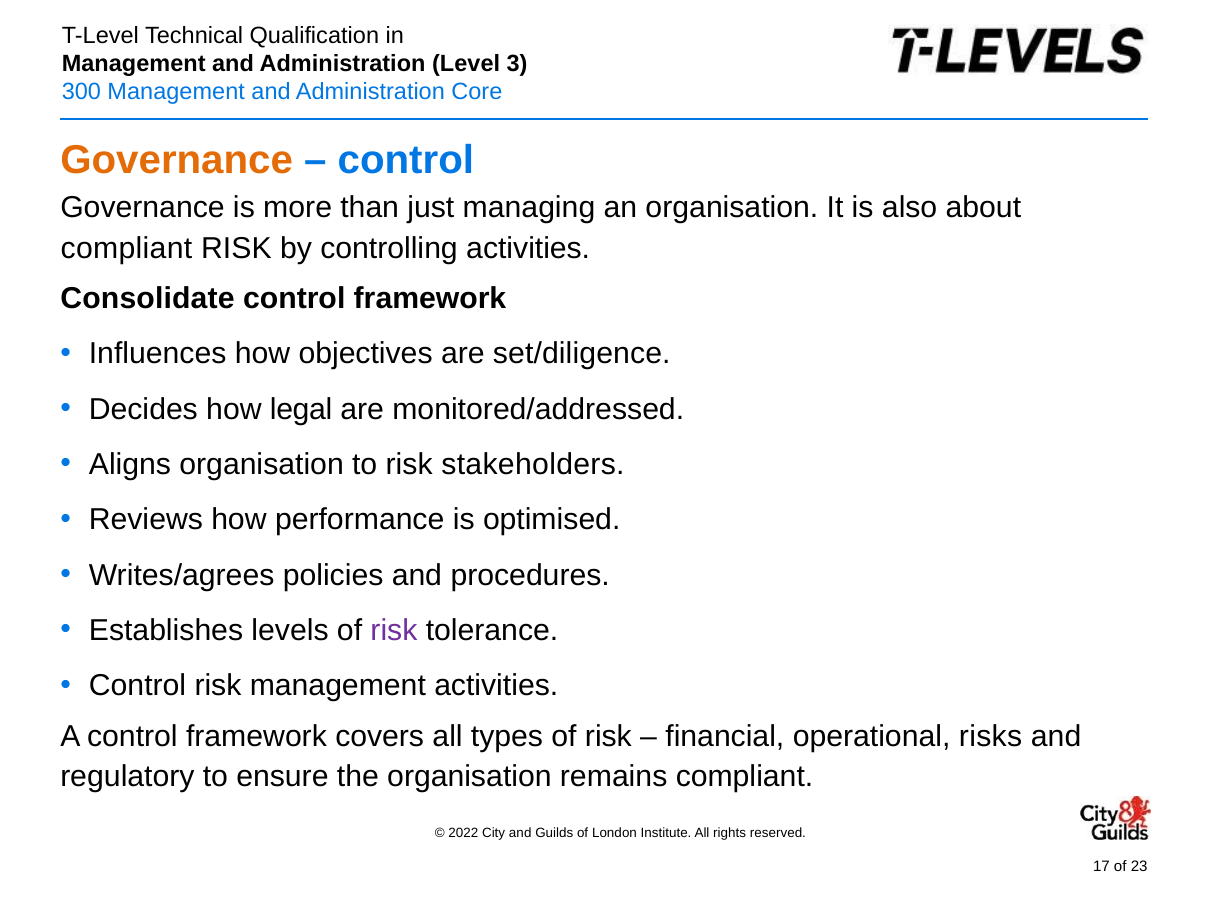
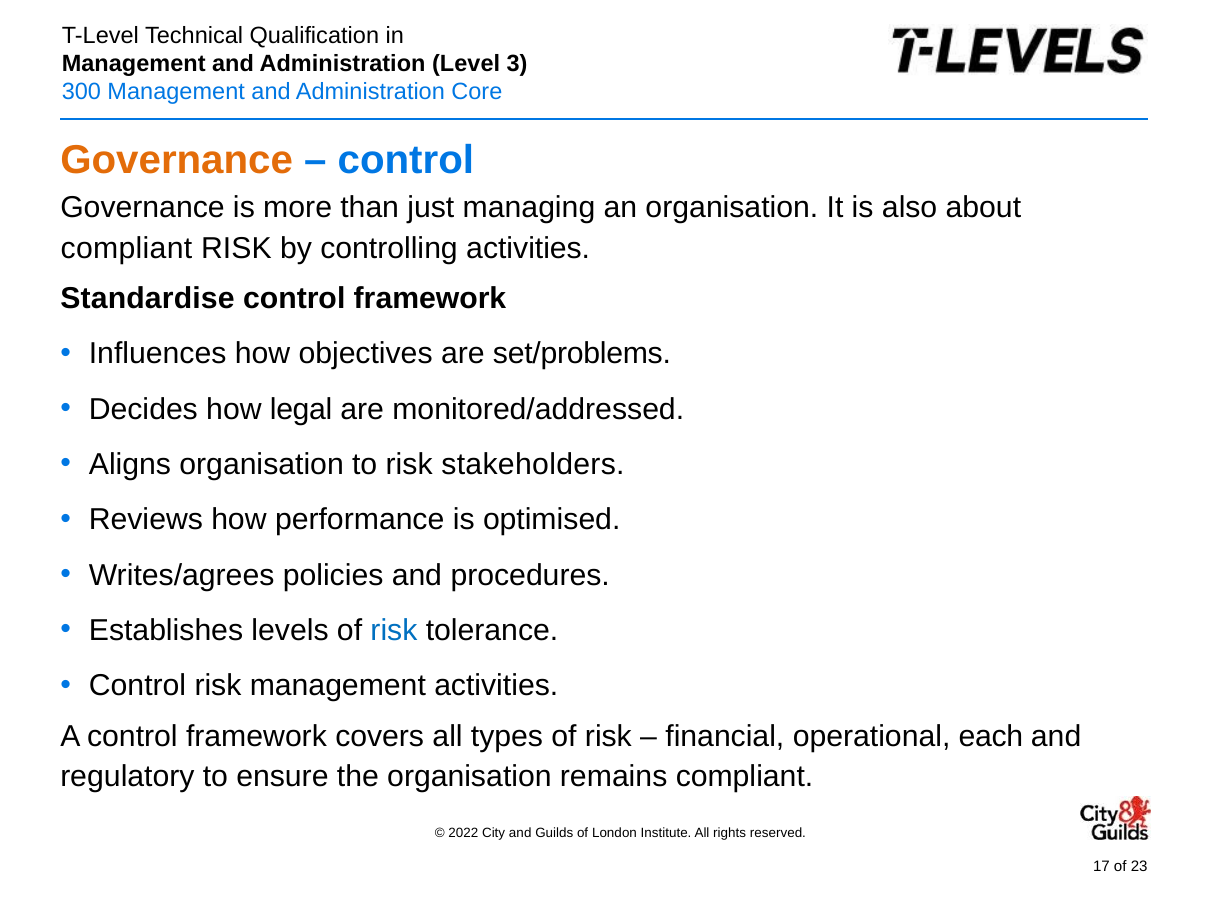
Consolidate: Consolidate -> Standardise (147, 298)
set/diligence: set/diligence -> set/problems (582, 354)
risk colour: purple -> blue (394, 631)
risks: risks -> each (991, 736)
